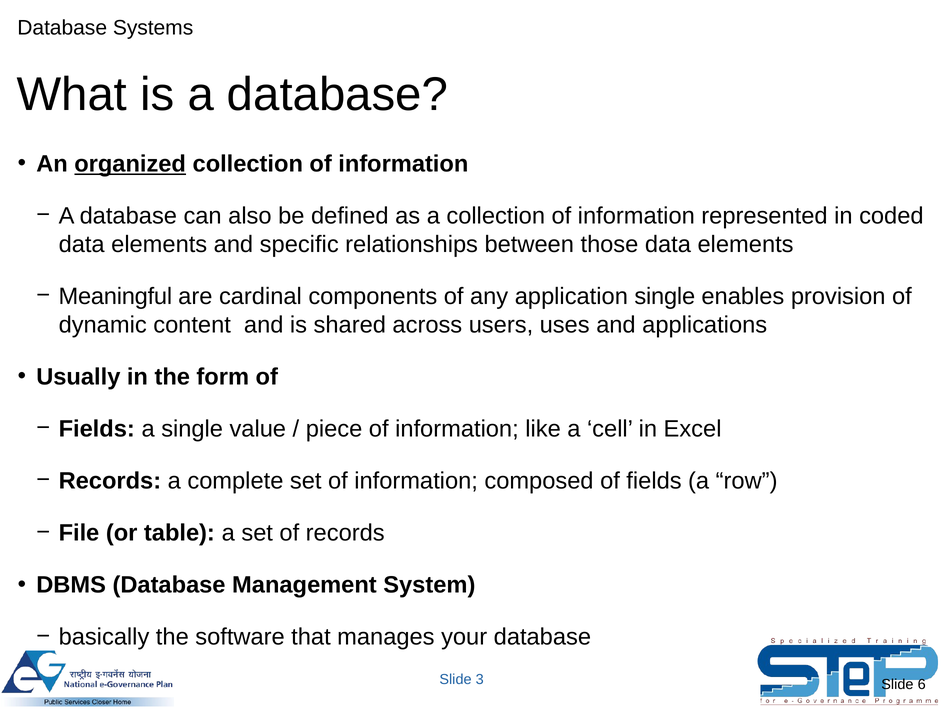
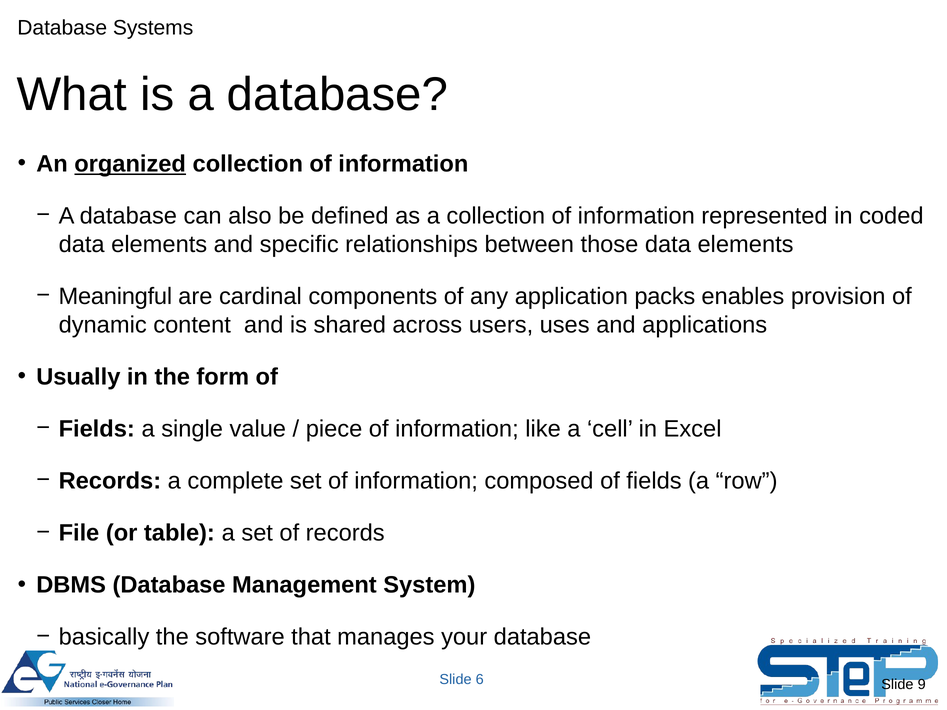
application single: single -> packs (665, 296)
3: 3 -> 6 (480, 680)
6: 6 -> 9 (922, 685)
